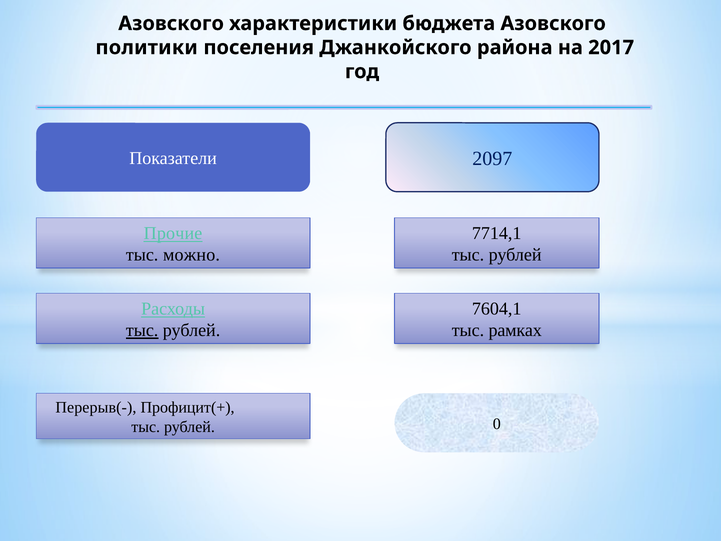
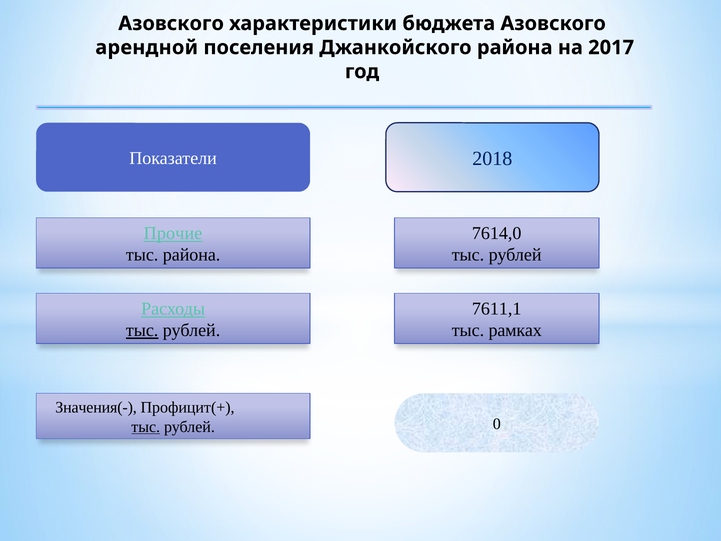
политики: политики -> арендной (147, 48)
2097: 2097 -> 2018 (492, 159)
7714,1: 7714,1 -> 7614,0 (497, 233)
тыс можно: можно -> района (192, 255)
7604,1: 7604,1 -> 7611,1 (497, 309)
Перерыв(-: Перерыв(- -> Значения(- (96, 407)
тыс underline: none -> present (146, 427)
